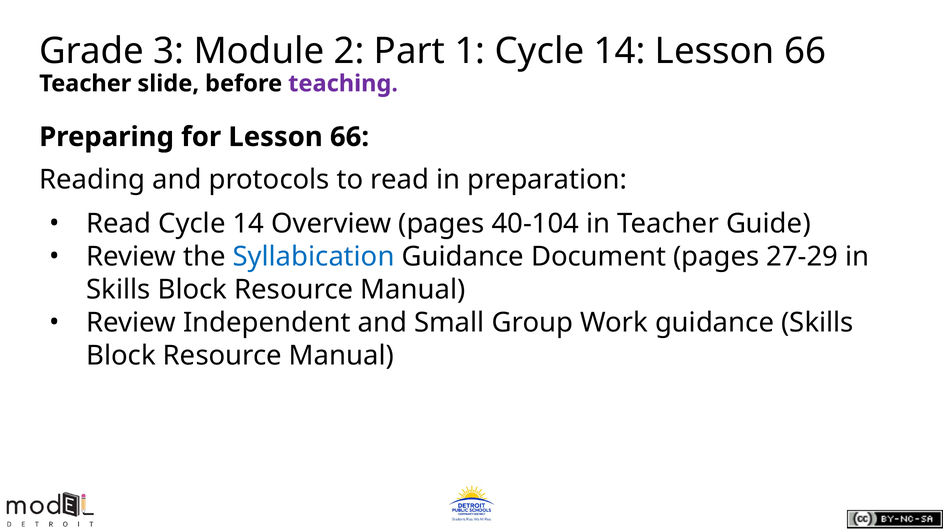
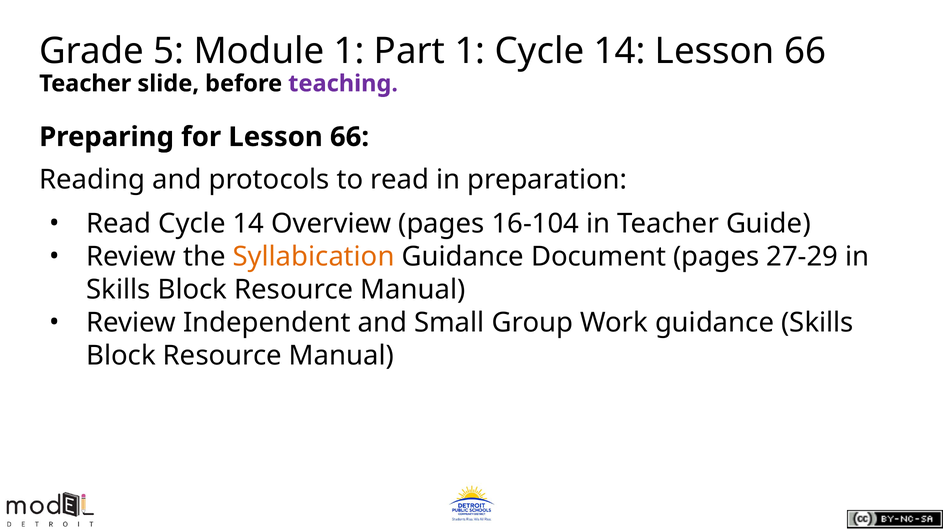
3: 3 -> 5 (169, 51)
Module 2: 2 -> 1 (349, 51)
40-104: 40-104 -> 16-104 (535, 224)
Syllabication colour: blue -> orange (314, 257)
